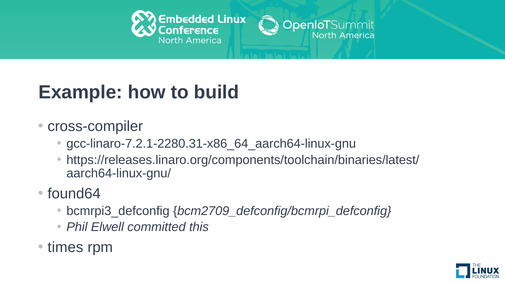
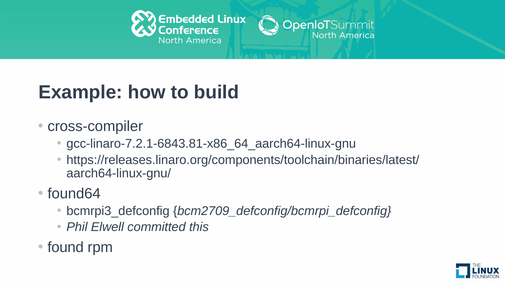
gcc-linaro-7.2.1-2280.31-x86_64_aarch64-linux-gnu: gcc-linaro-7.2.1-2280.31-x86_64_aarch64-linux-gnu -> gcc-linaro-7.2.1-6843.81-x86_64_aarch64-linux-gnu (211, 144)
times: times -> found (66, 247)
